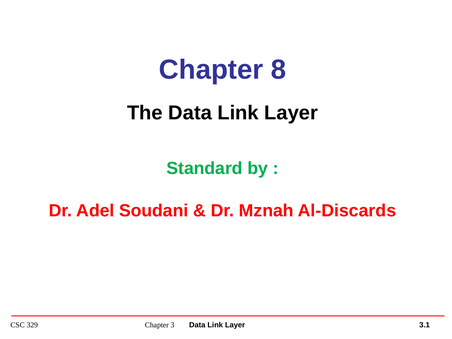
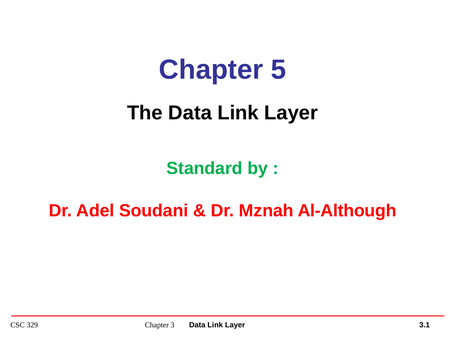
8: 8 -> 5 (278, 70)
Al-Discards: Al-Discards -> Al-Although (347, 211)
